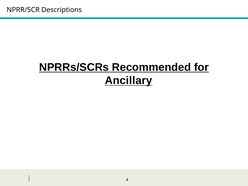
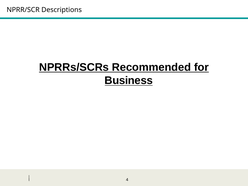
Ancillary: Ancillary -> Business (129, 81)
